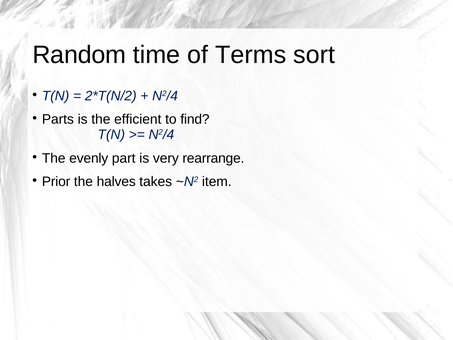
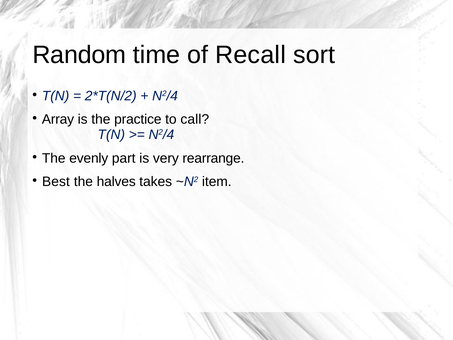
Terms: Terms -> Recall (251, 55)
Parts: Parts -> Array (58, 119)
efficient: efficient -> practice (138, 119)
find: find -> call (195, 119)
Prior: Prior -> Best (56, 182)
